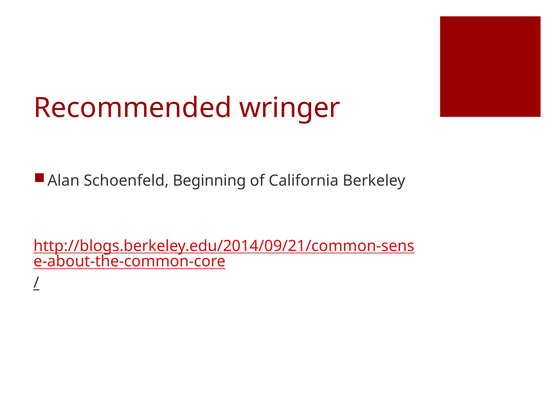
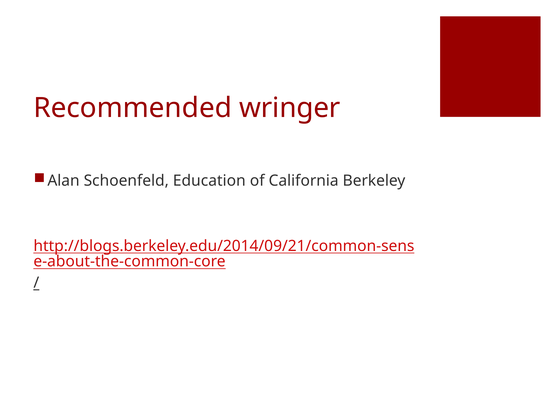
Beginning: Beginning -> Education (209, 181)
